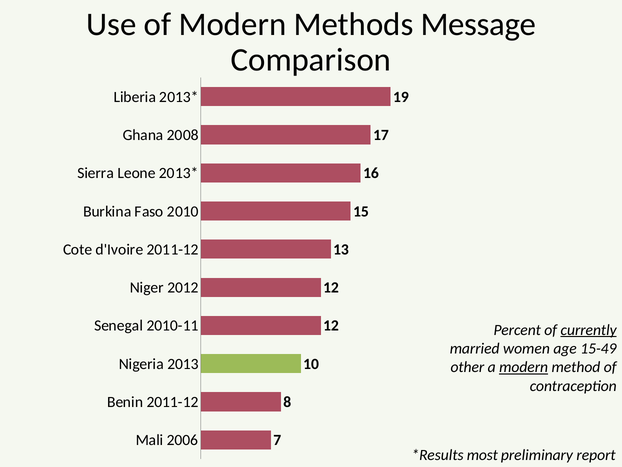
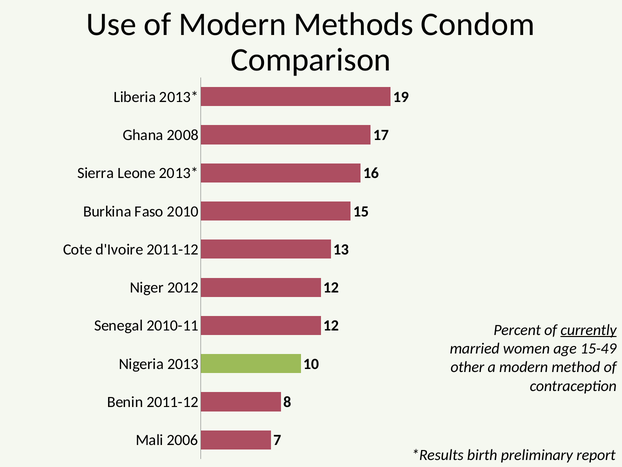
Message: Message -> Condom (478, 25)
modern underline: present -> none (524, 367)
most: most -> birth (482, 455)
